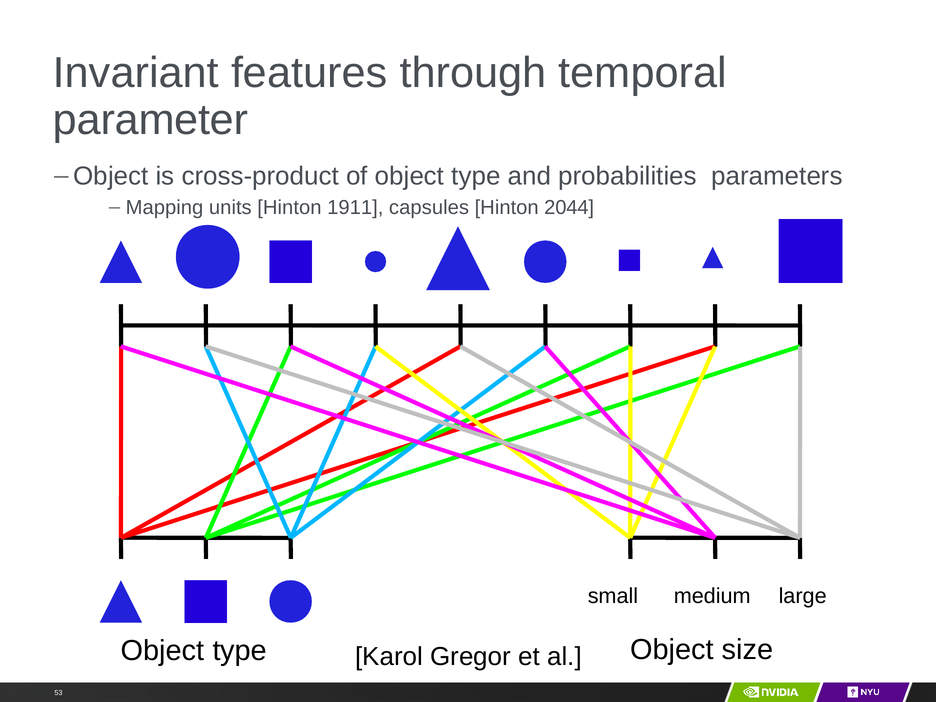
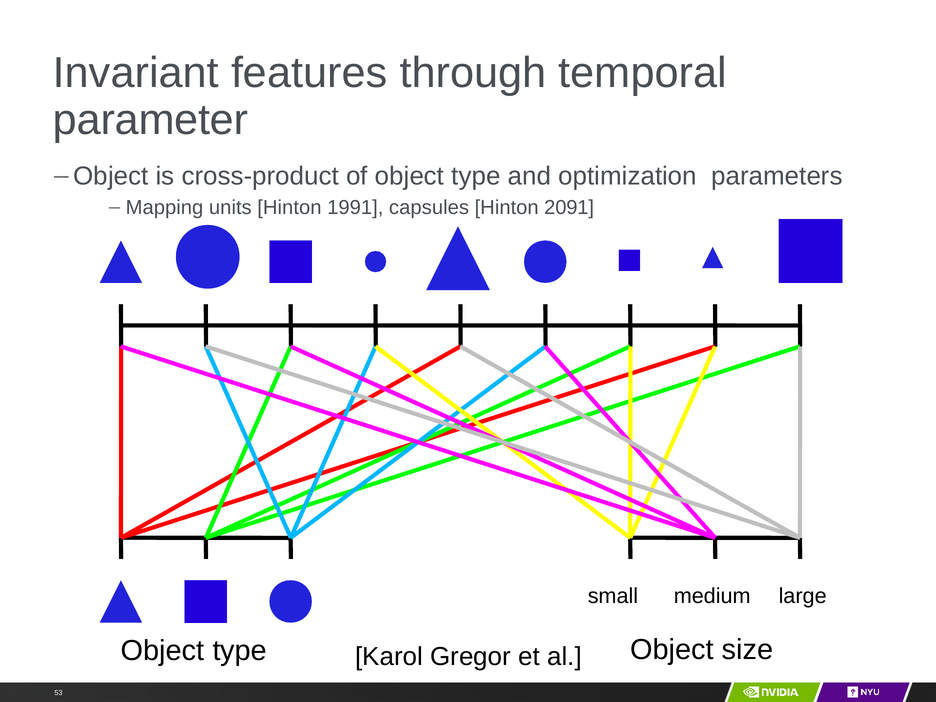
probabilities: probabilities -> optimization (628, 176)
1911: 1911 -> 1991 (355, 207)
2044: 2044 -> 2091 (569, 207)
